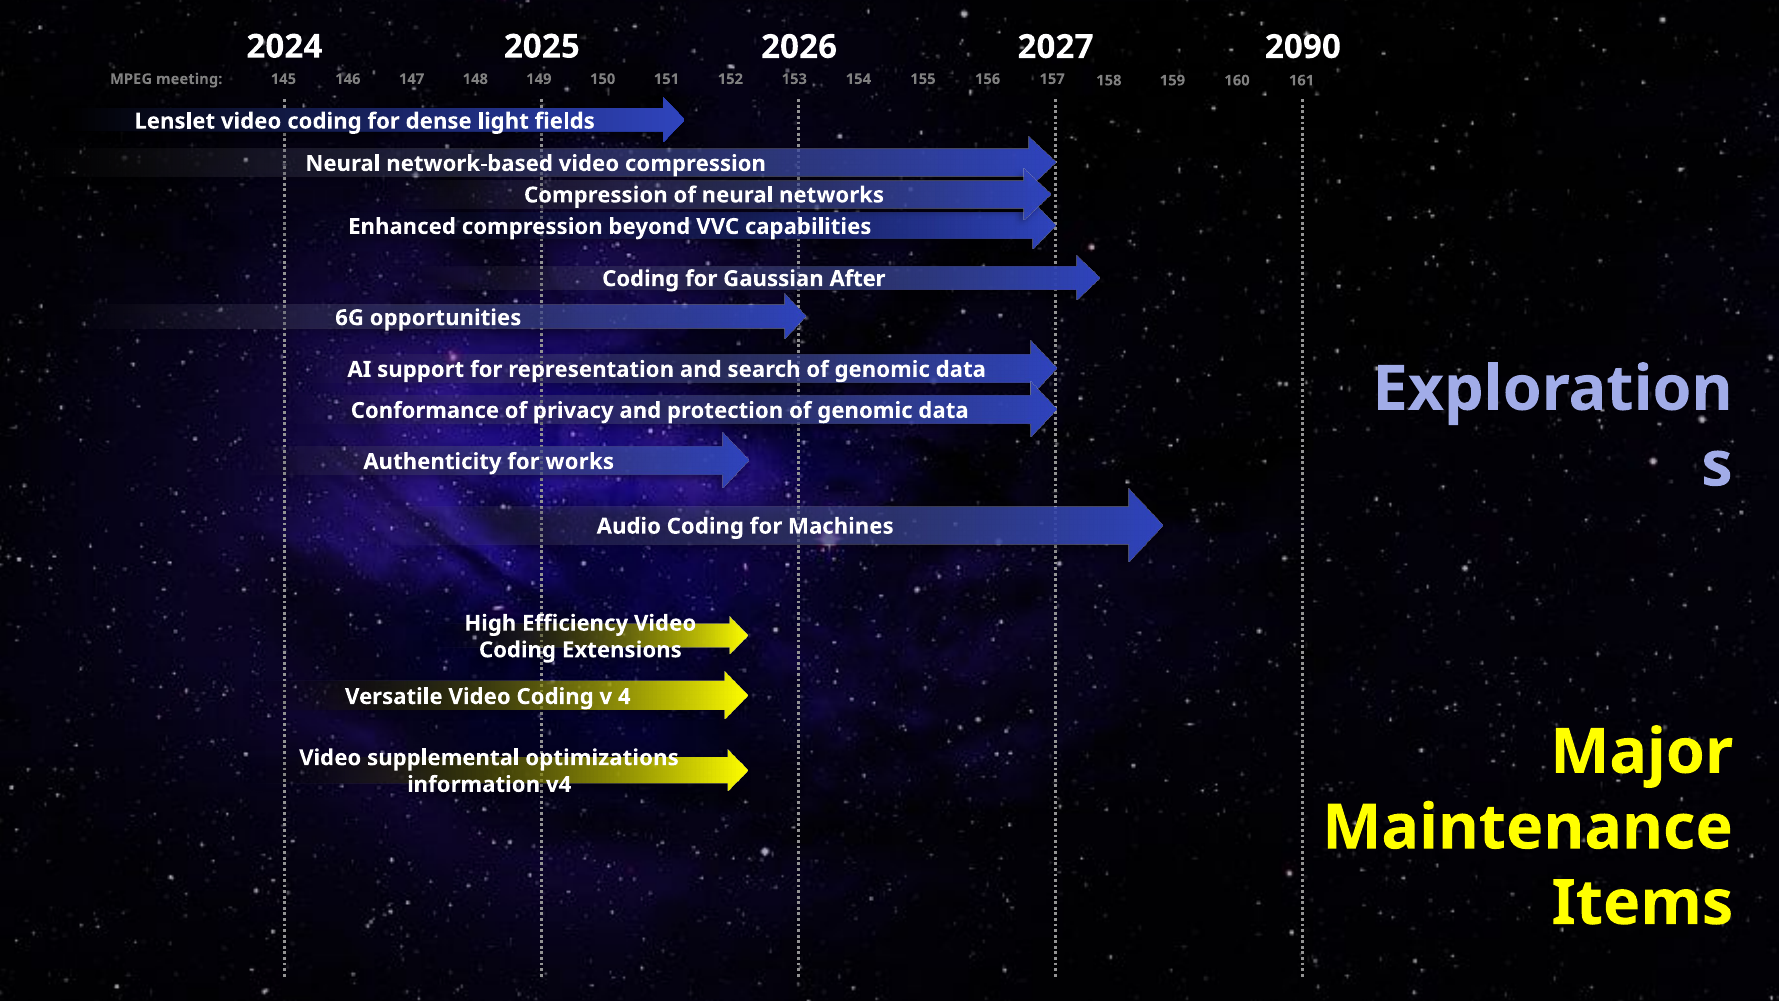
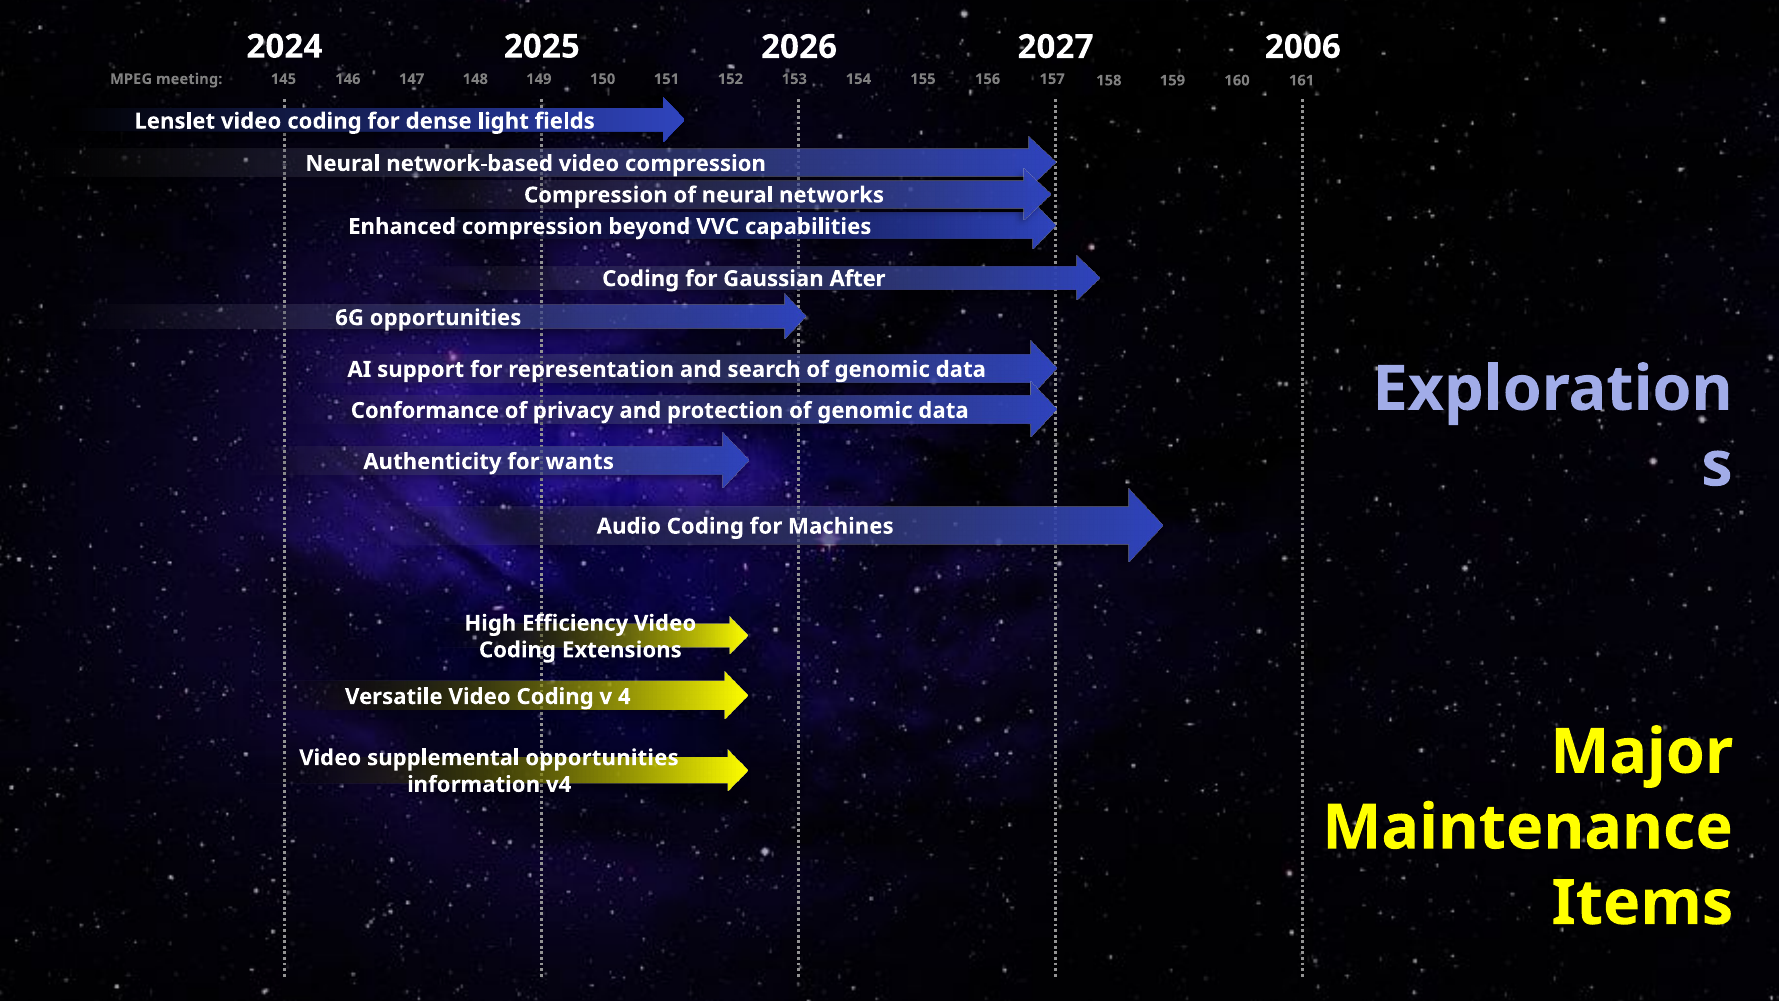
2090: 2090 -> 2006 (1303, 47)
works: works -> wants (580, 462)
supplemental optimizations: optimizations -> opportunities (602, 758)
